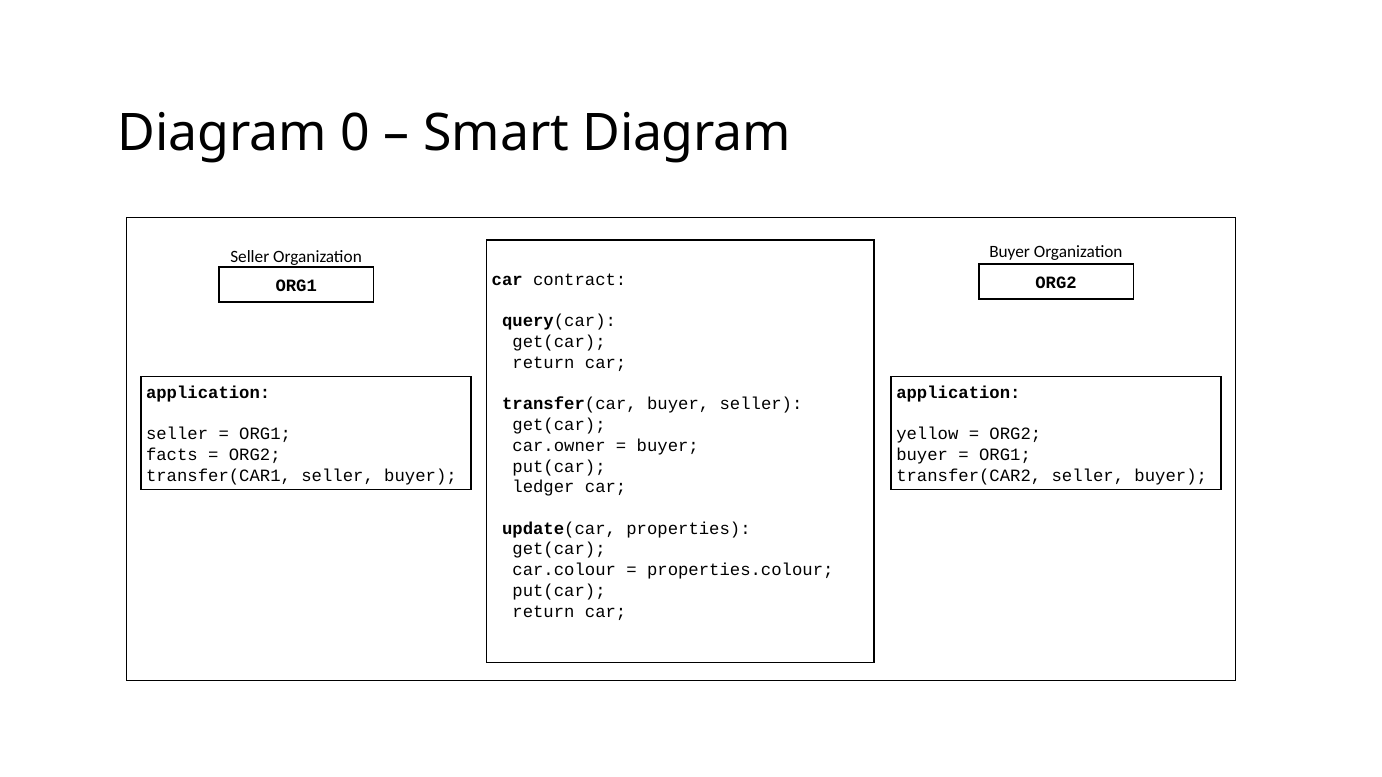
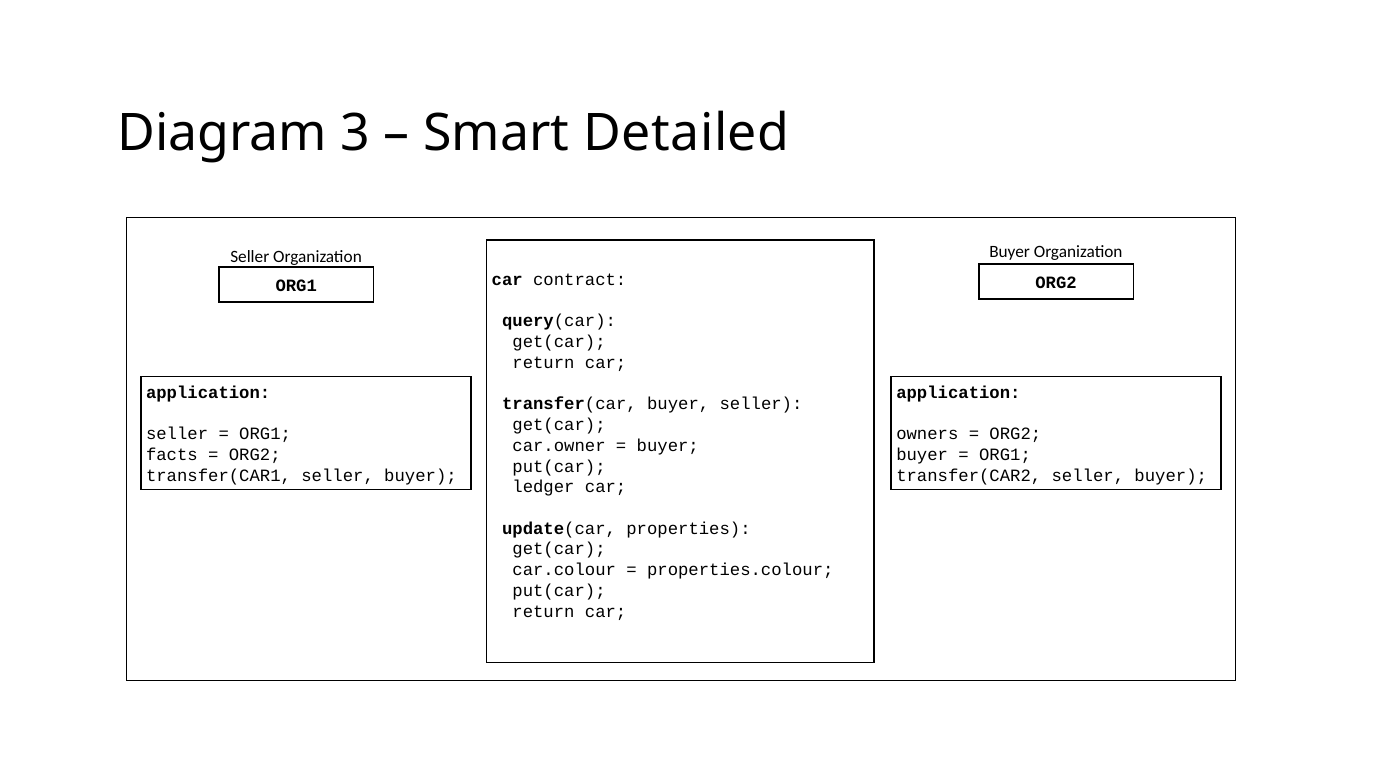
0: 0 -> 3 (356, 133)
Smart Diagram: Diagram -> Detailed (686, 133)
yellow: yellow -> owners (927, 434)
